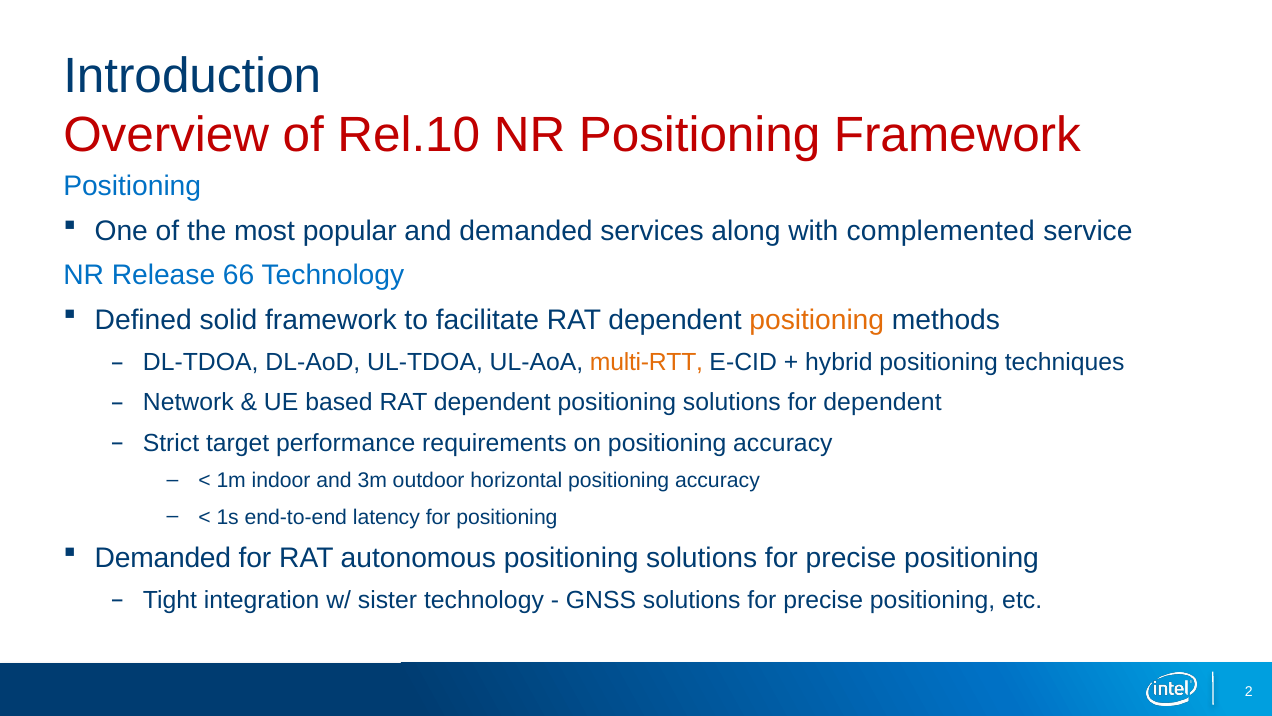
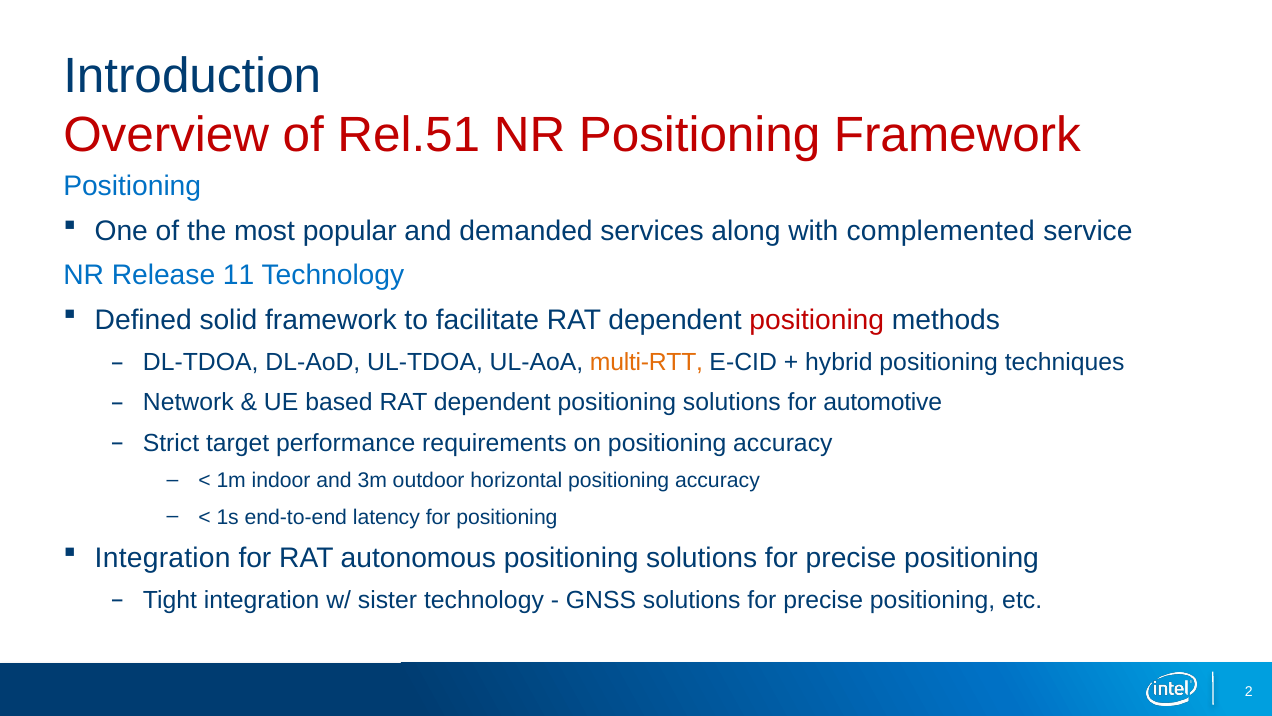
Rel.10: Rel.10 -> Rel.51 (409, 136)
66: 66 -> 11 (239, 275)
positioning colour: orange -> red (817, 320)
for dependent: dependent -> automotive (883, 402)
Demanded: Demanded -> Integration (163, 557)
